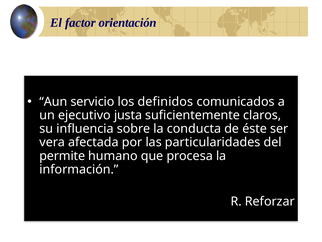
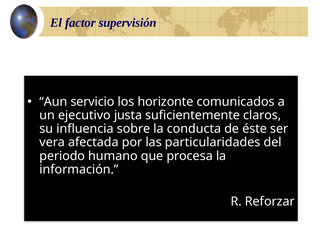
orientación: orientación -> supervisión (128, 23)
definidos: definidos -> horizonte (165, 101)
permite: permite -> periodo (62, 156)
